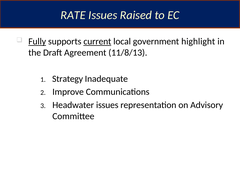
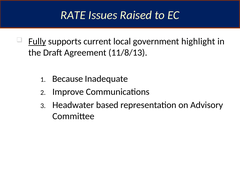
current underline: present -> none (97, 41)
Strategy: Strategy -> Because (68, 79)
Headwater issues: issues -> based (107, 105)
